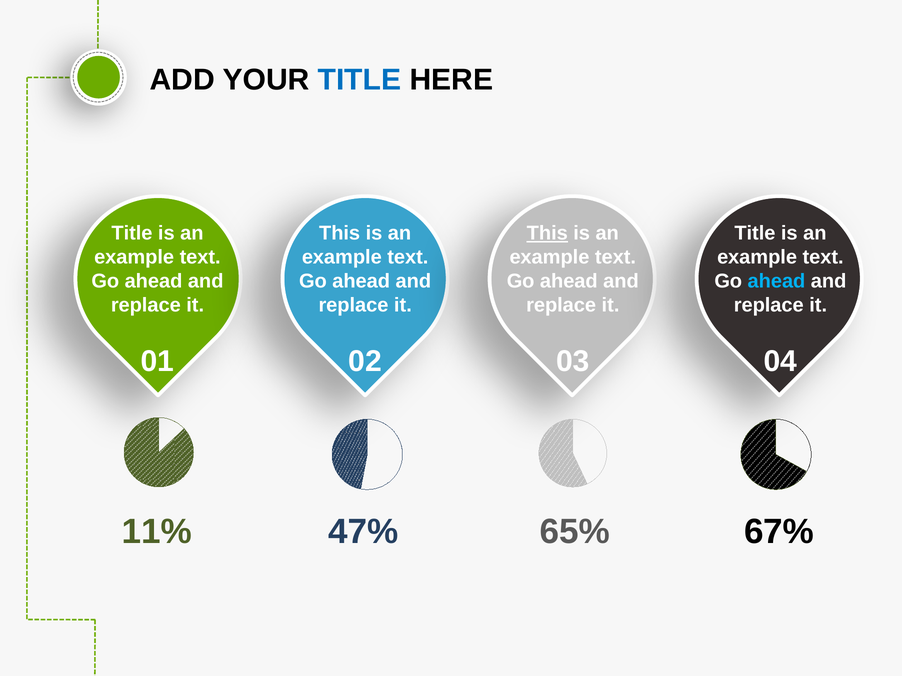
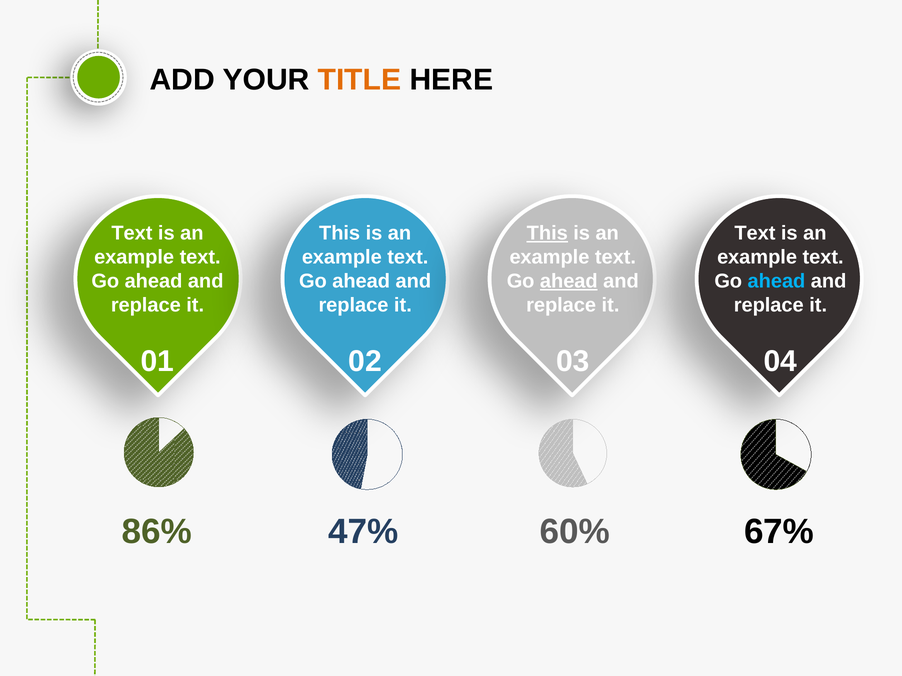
TITLE colour: blue -> orange (360, 80)
Title: Title -> Text (132, 233)
Title: Title -> Text (755, 233)
ahead underline: none -> present (569, 281)
11%: 11% -> 86% (157, 532)
65%: 65% -> 60% (575, 532)
